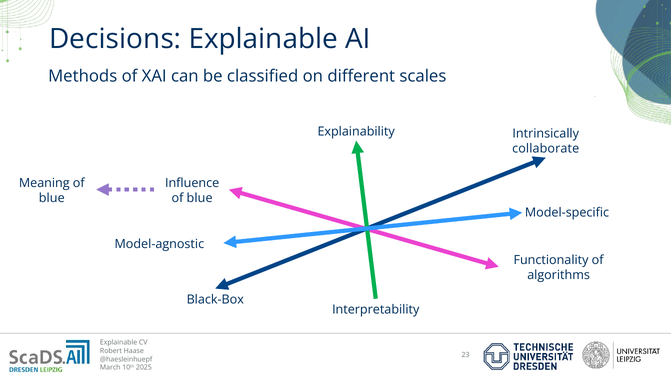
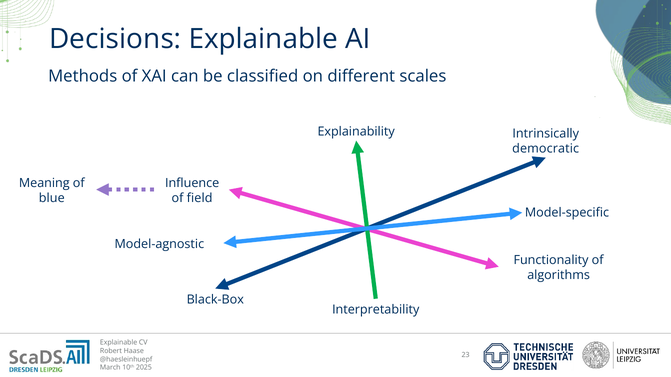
collaborate: collaborate -> democratic (546, 149)
blue: blue -> field (200, 198)
